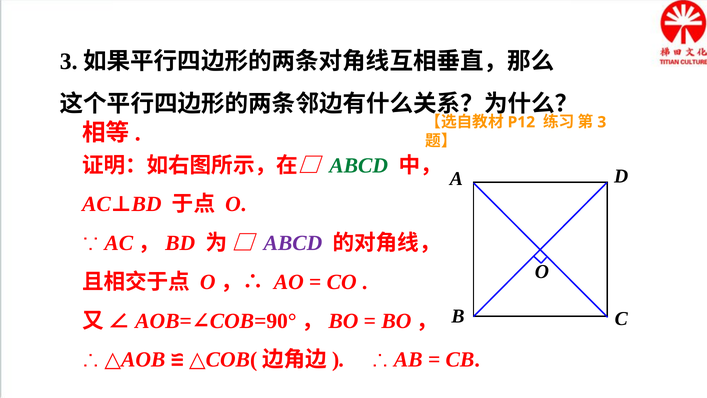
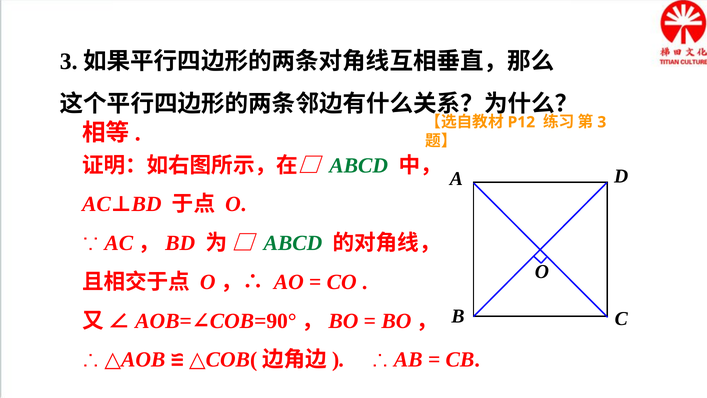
ABCD colour: purple -> green (293, 243)
